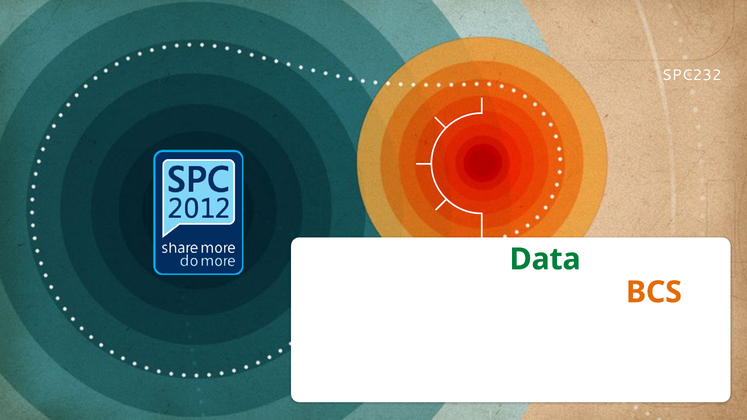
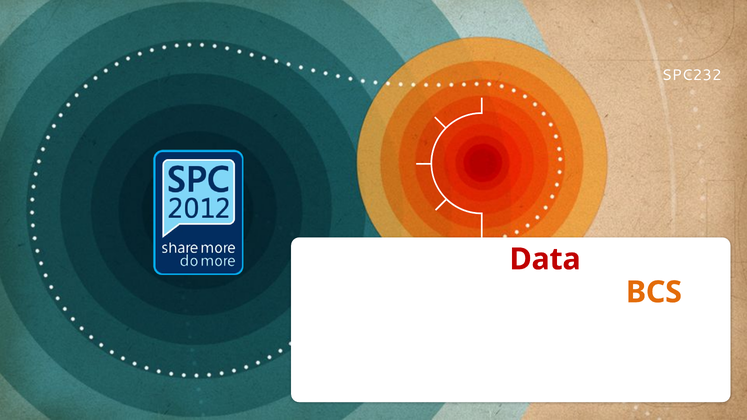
Data colour: green -> red (545, 259)
